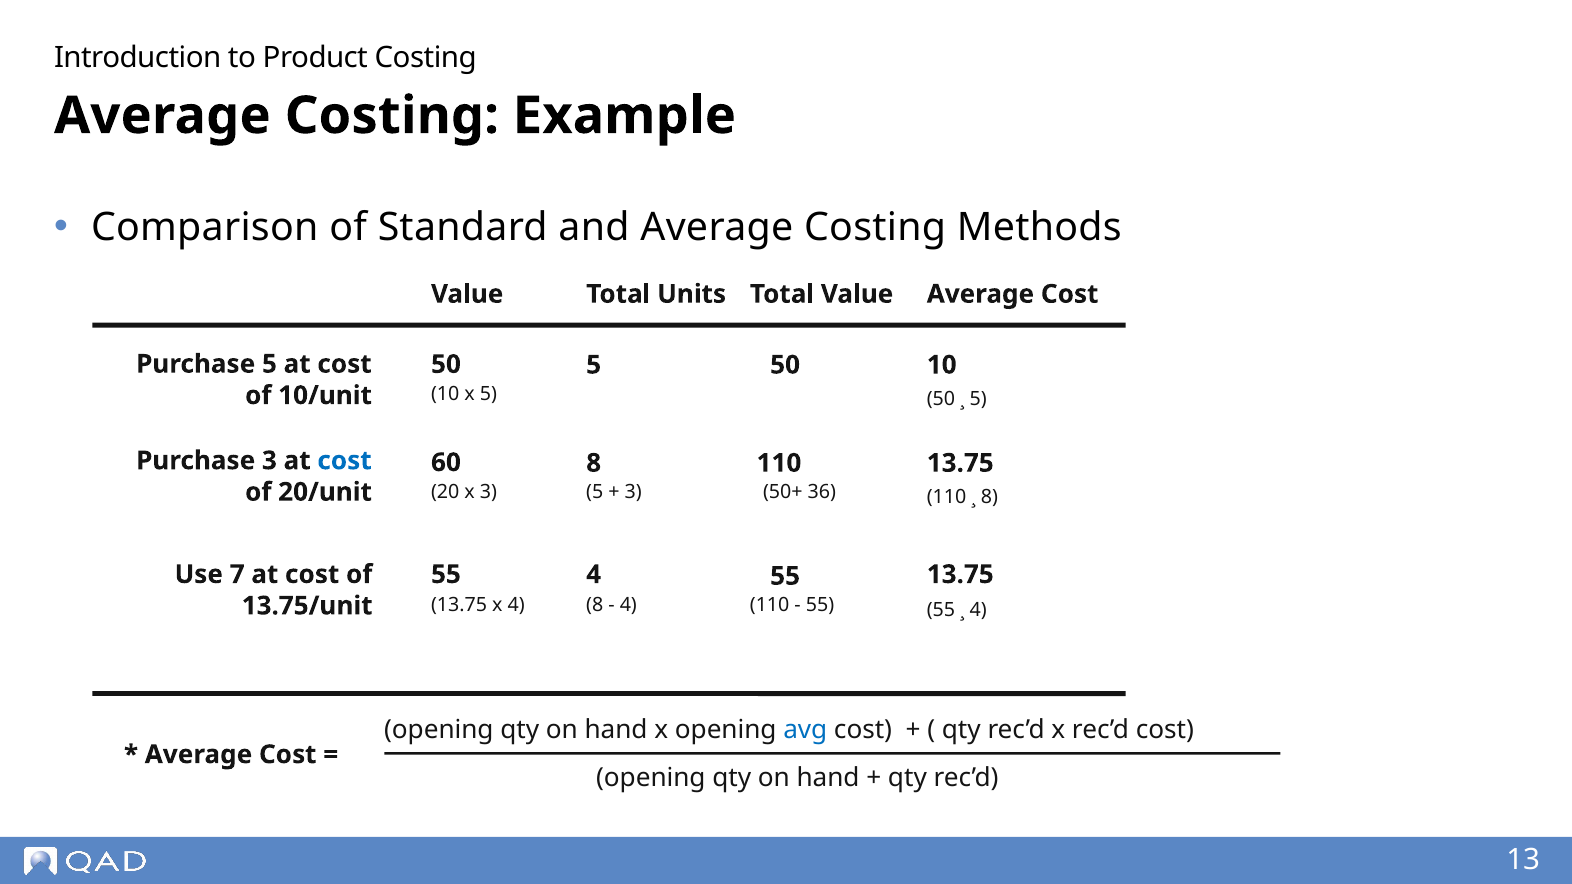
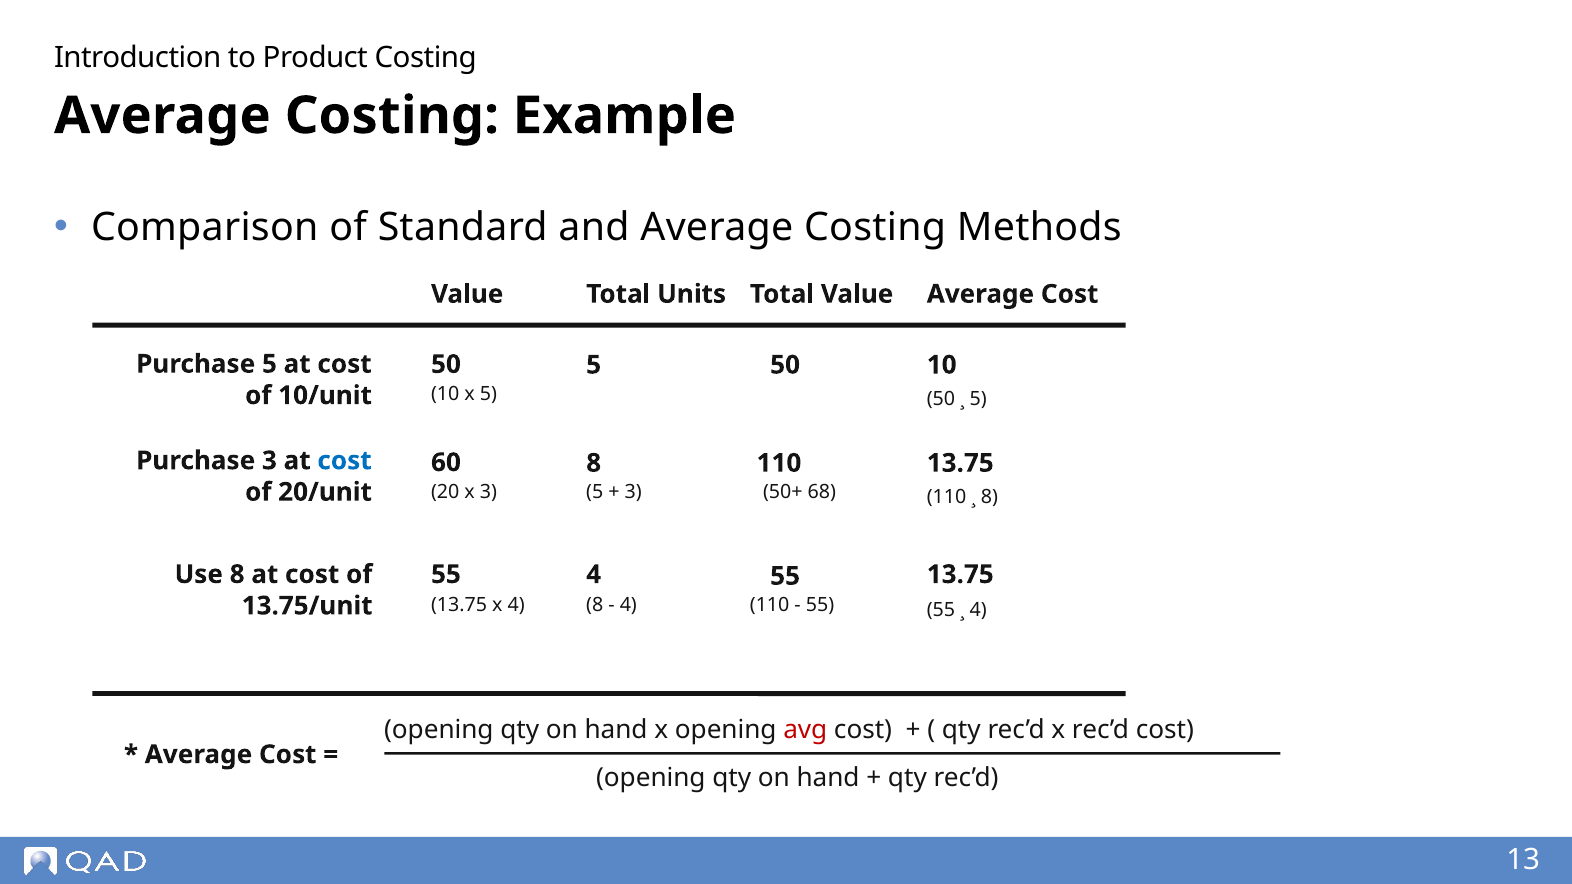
36: 36 -> 68 (822, 493)
Use 7: 7 -> 8 (237, 575)
avg colour: blue -> red (805, 730)
